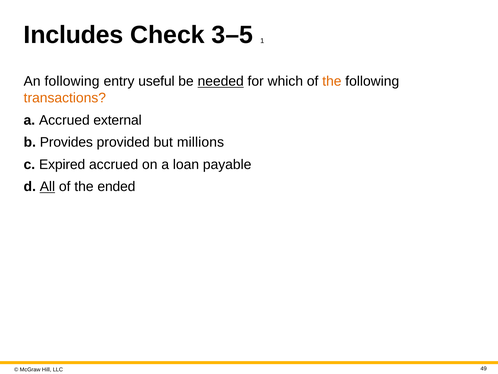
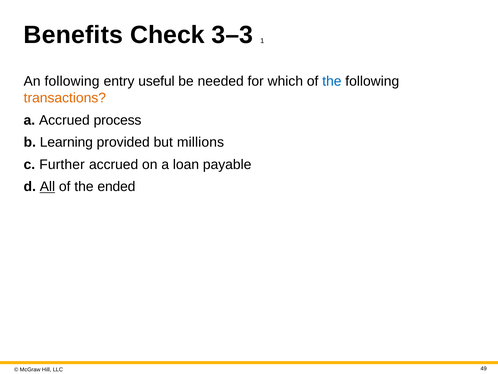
Includes: Includes -> Benefits (73, 35)
3–5: 3–5 -> 3–3 (232, 35)
needed underline: present -> none (221, 81)
the colour: orange -> blue (332, 81)
external: external -> process (118, 120)
Provides: Provides -> Learning (66, 142)
Expired: Expired -> Further (62, 164)
